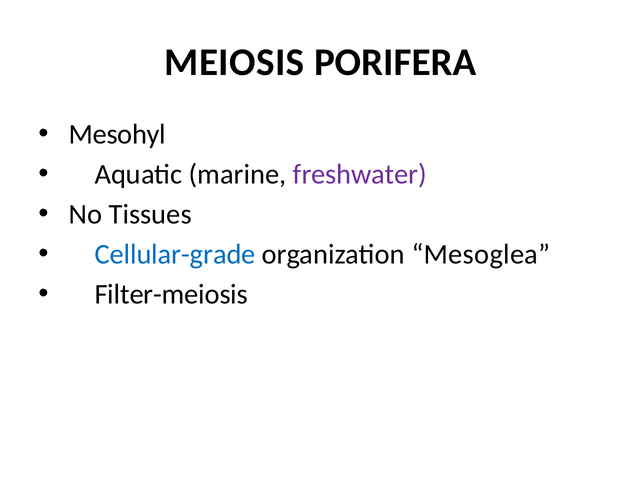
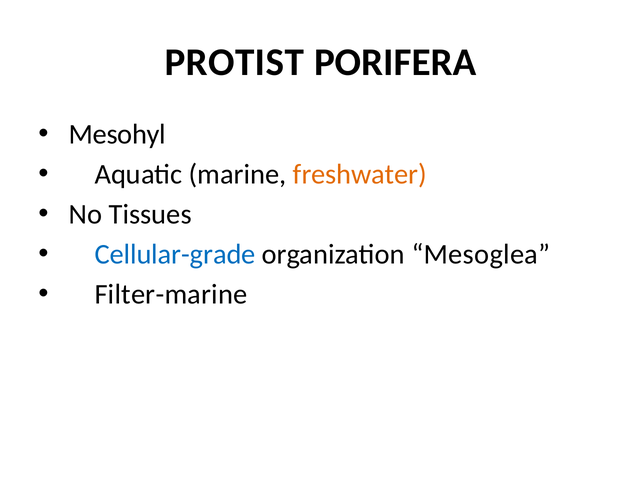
MEIOSIS: MEIOSIS -> PROTIST (234, 62)
freshwater colour: purple -> orange (360, 174)
Filter-meiosis: Filter-meiosis -> Filter-marine (171, 294)
